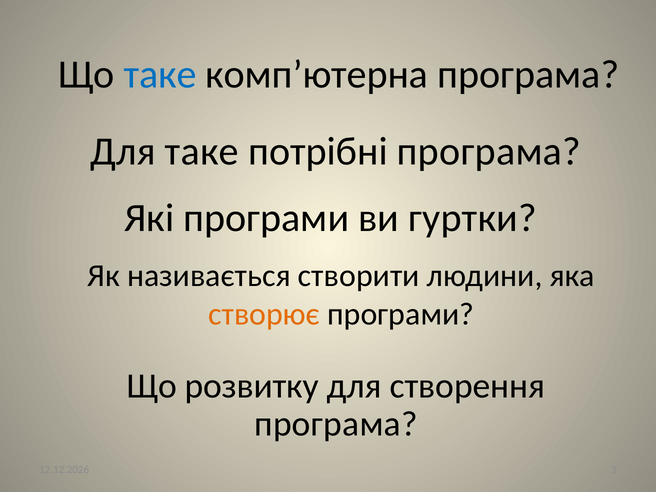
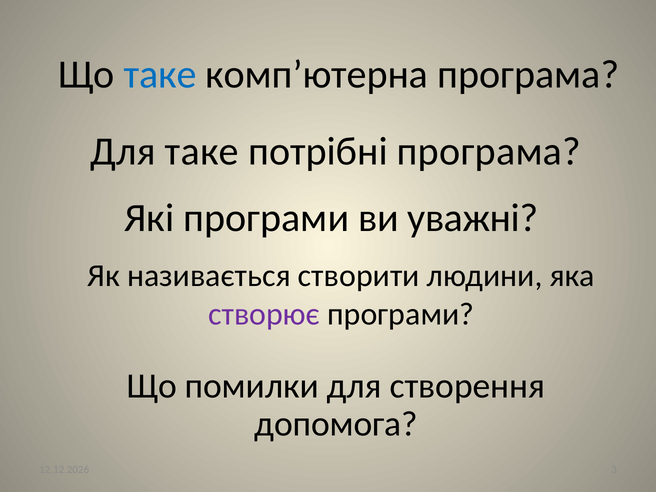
гуртки: гуртки -> уважні (473, 218)
створює colour: orange -> purple (264, 314)
розвитку: розвитку -> помилки (252, 386)
програма: програма -> допомога (336, 424)
